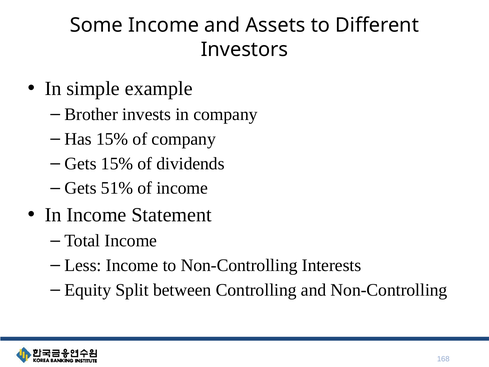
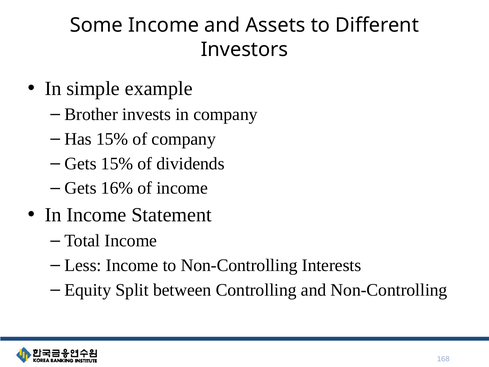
51%: 51% -> 16% (117, 188)
